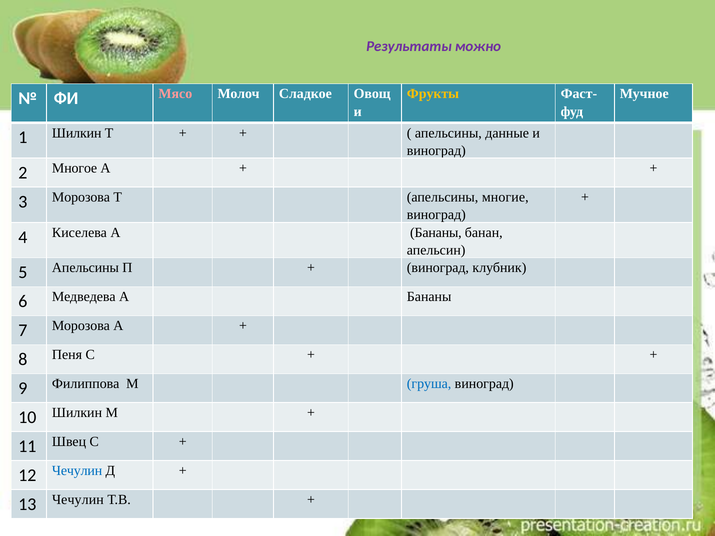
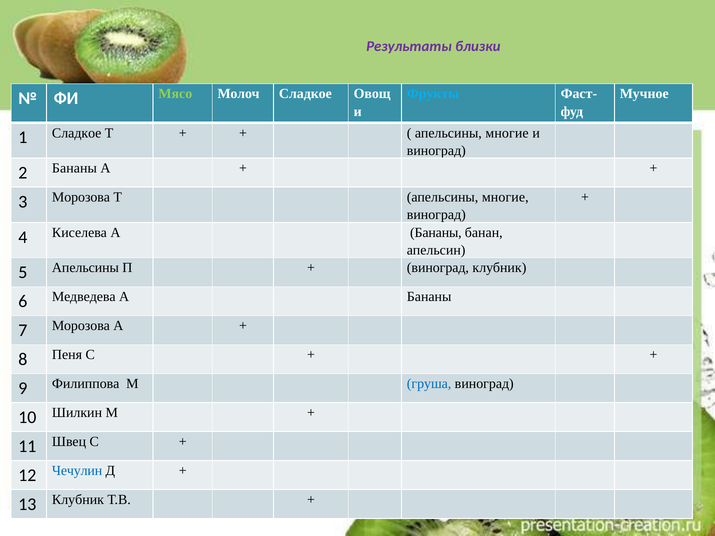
можно: можно -> близки (478, 46)
Фрукты colour: yellow -> light blue (433, 94)
Мясо colour: pink -> light green (175, 94)
1 Шилкин: Шилкин -> Сладкое (77, 133)
данные: данные -> многие (507, 133)
2 Многое: Многое -> Бананы (74, 168)
13 Чечулин: Чечулин -> Клубник (78, 500)
